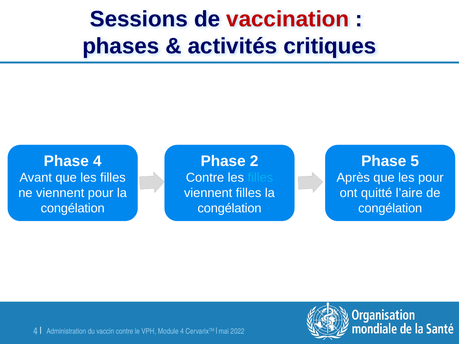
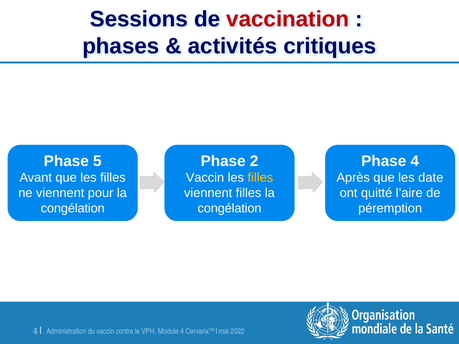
Phase 4: 4 -> 5 (97, 161)
Phase 5: 5 -> 4 (415, 161)
Contre: Contre -> Vaccin (205, 178)
filles colour: light blue -> yellow (260, 178)
les pour: pour -> date (431, 178)
congélation: congélation -> péremption (390, 208)
